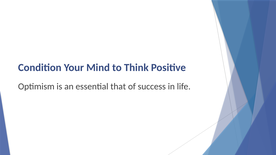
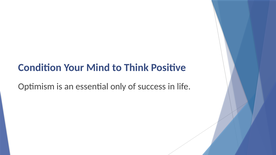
that: that -> only (118, 87)
